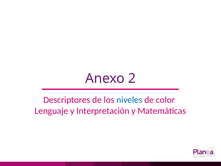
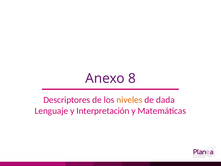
2: 2 -> 8 (132, 78)
niveles colour: blue -> orange (129, 100)
color: color -> dada (165, 100)
